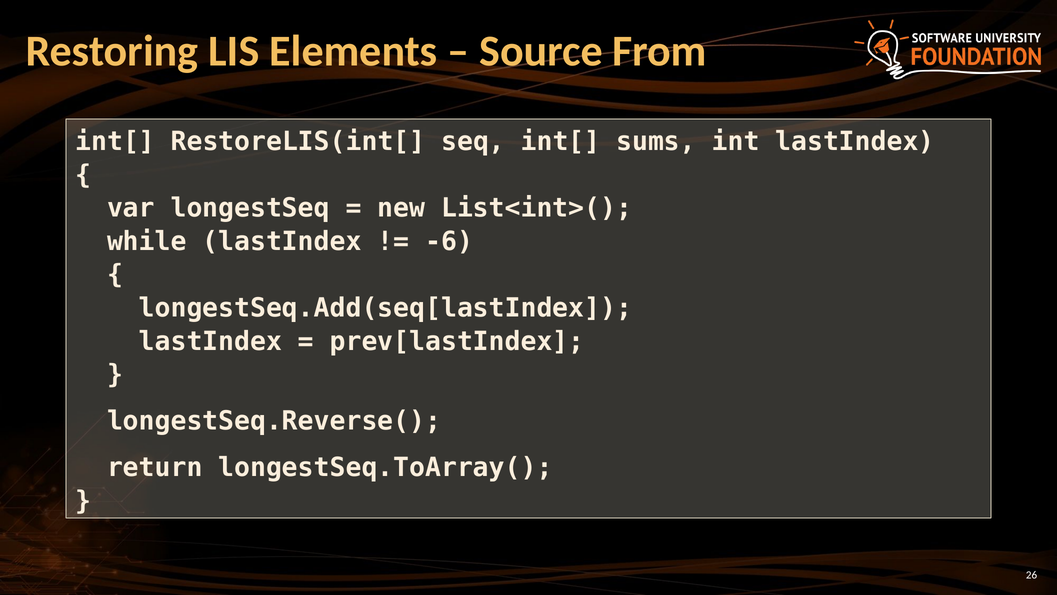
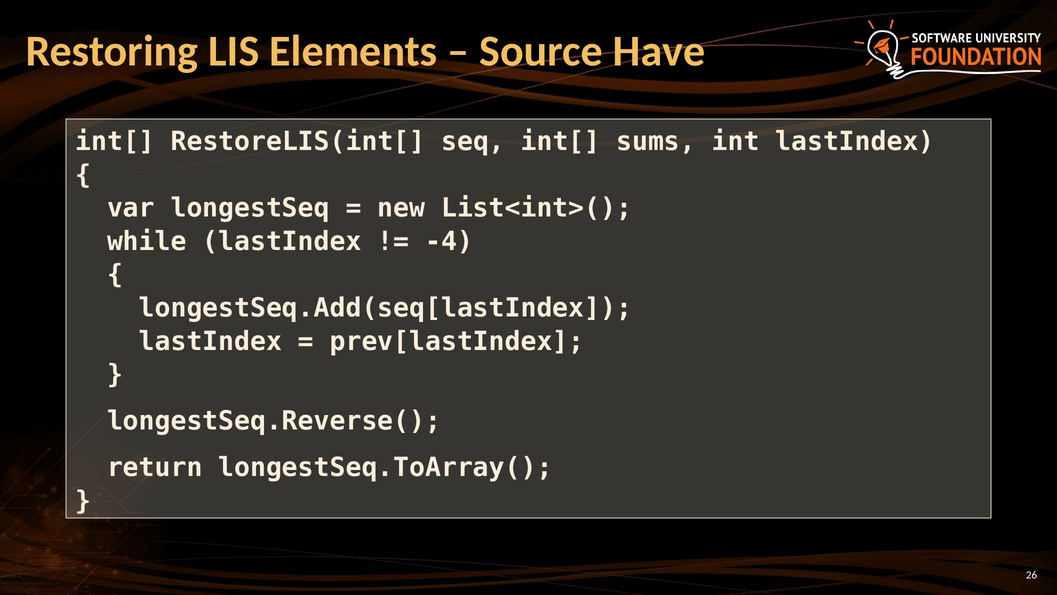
From: From -> Have (659, 51)
-6: -6 -> -4 (449, 241)
